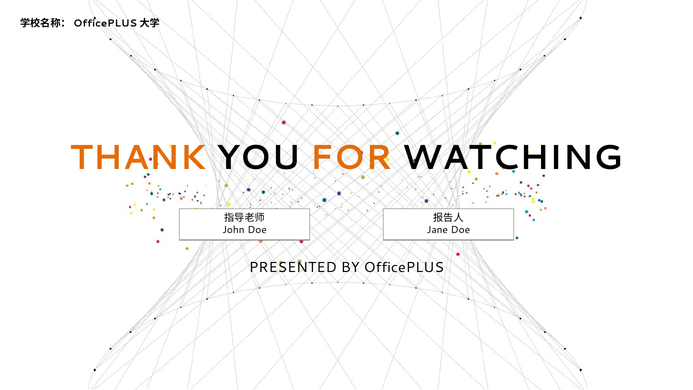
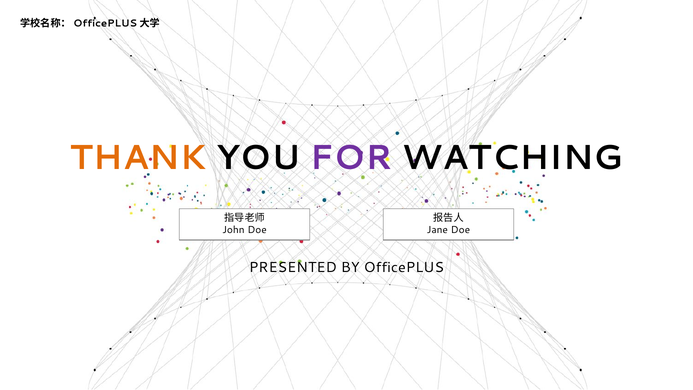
FOR colour: orange -> purple (351, 158)
